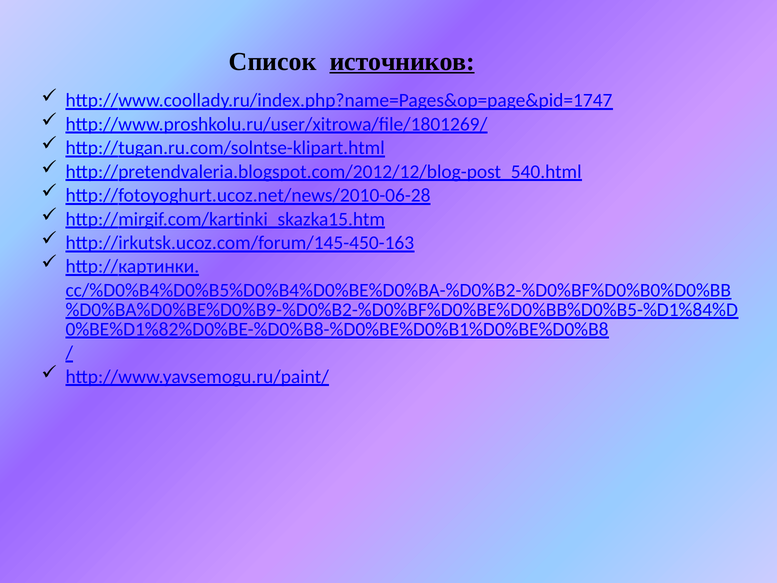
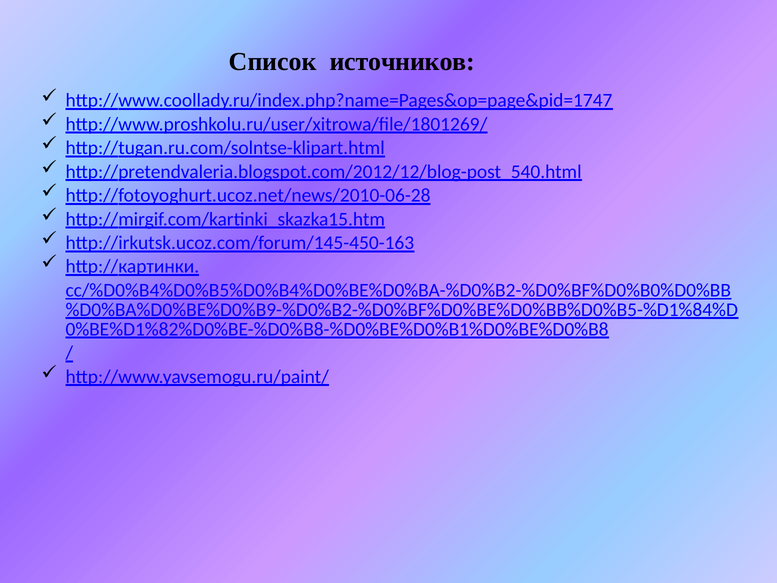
источников underline: present -> none (402, 62)
